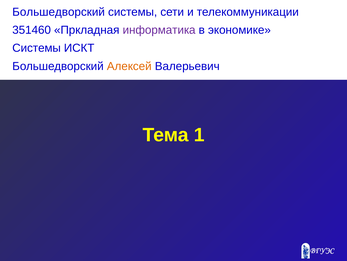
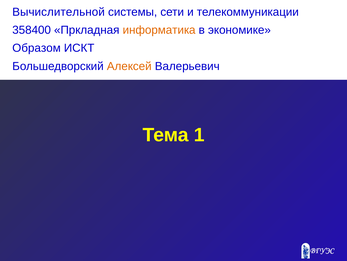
Большедворский: Большедворский -> Вычислительной (59, 12)
351460: 351460 -> 358400 (32, 30)
информатика colour: purple -> orange (159, 30)
Системы: Системы -> Образом (37, 48)
